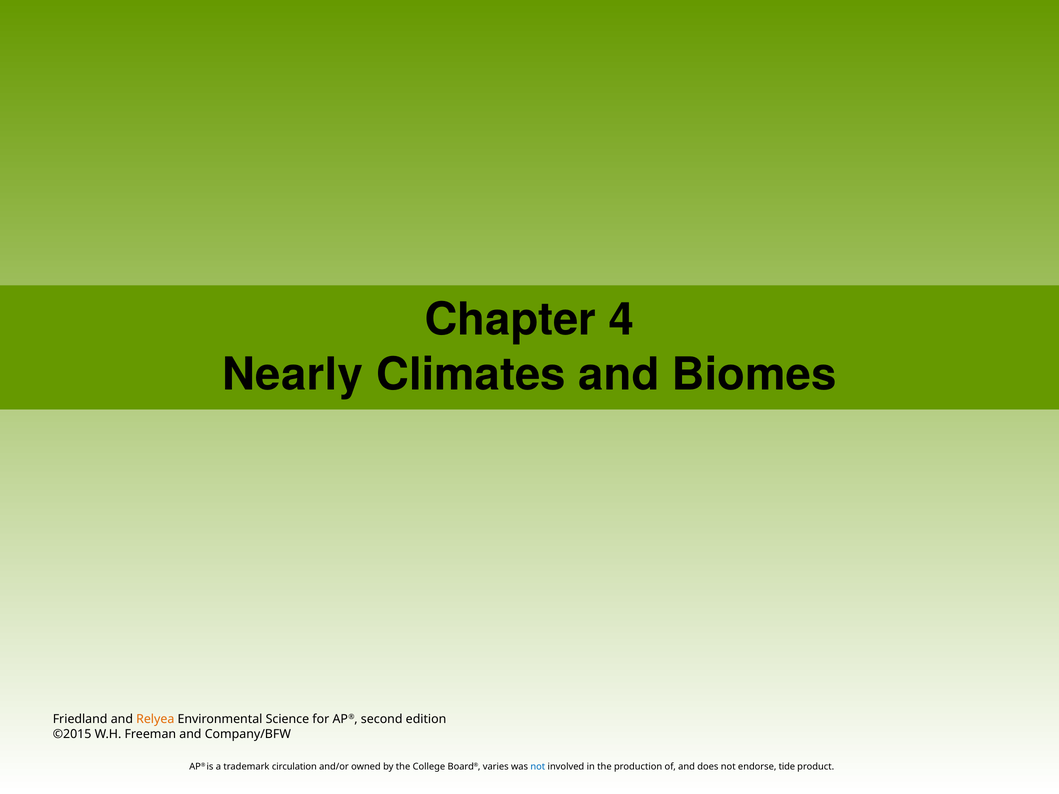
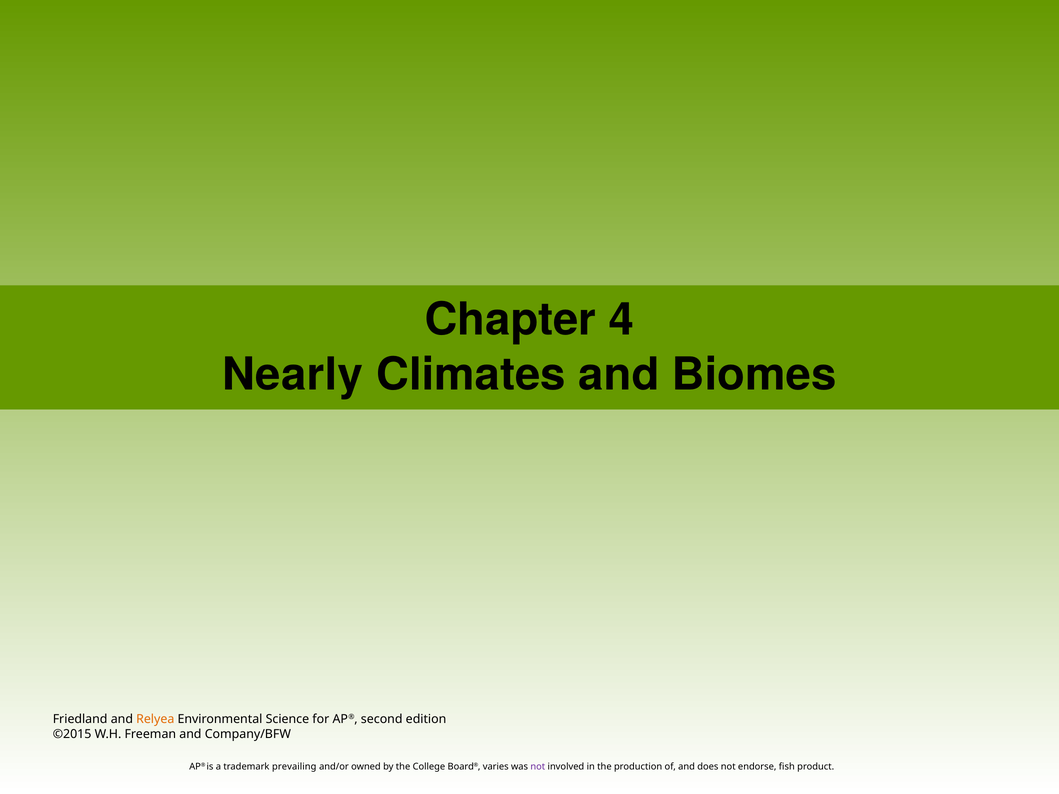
circulation: circulation -> prevailing (294, 767)
not colour: blue -> purple (538, 767)
tide: tide -> fish (787, 767)
